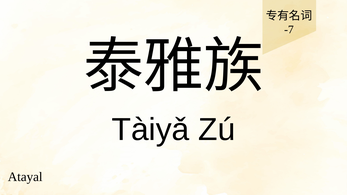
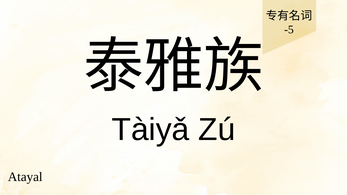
-7: -7 -> -5 (289, 30)
